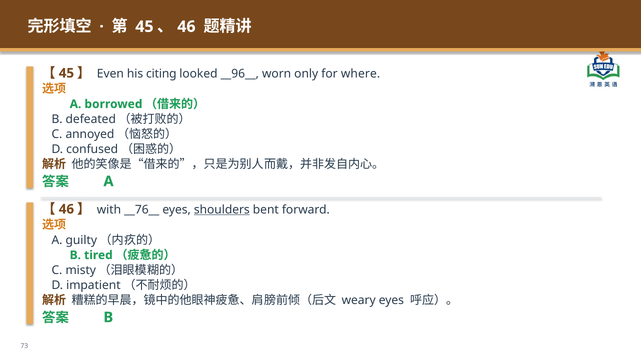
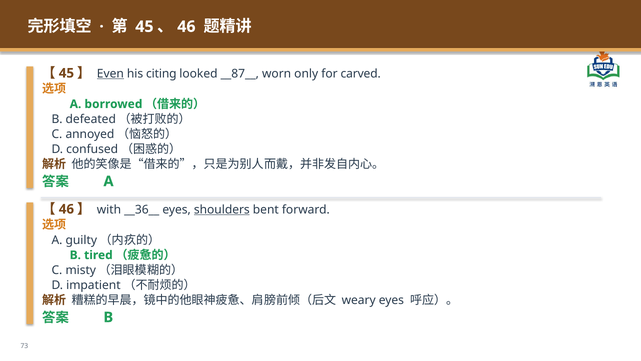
Even underline: none -> present (110, 74)
__96__: __96__ -> __87__ (240, 74)
where: where -> carved (361, 74)
__76__: __76__ -> __36__ (142, 209)
